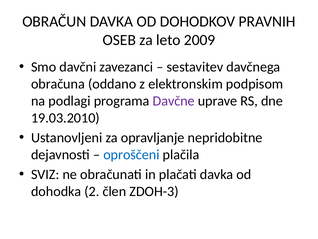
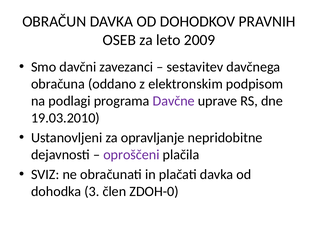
oproščeni colour: blue -> purple (131, 154)
2: 2 -> 3 (92, 191)
ZDOH-3: ZDOH-3 -> ZDOH-0 (154, 191)
